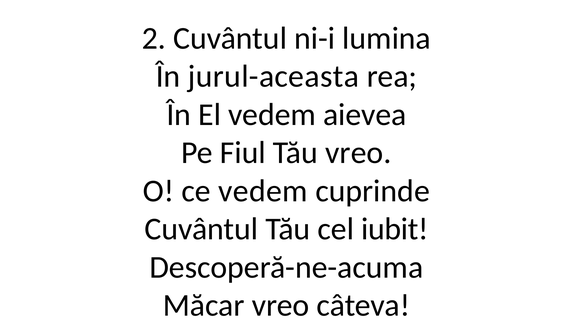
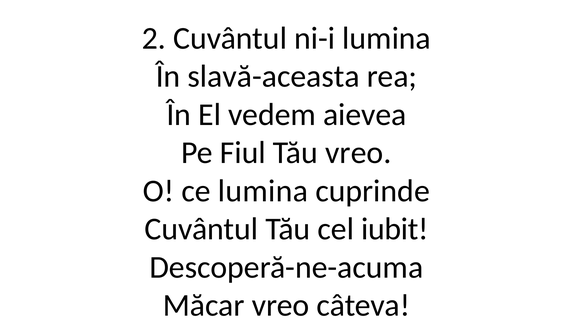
jurul-aceasta: jurul-aceasta -> slavă-aceasta (274, 77)
ce vedem: vedem -> lumina (263, 191)
